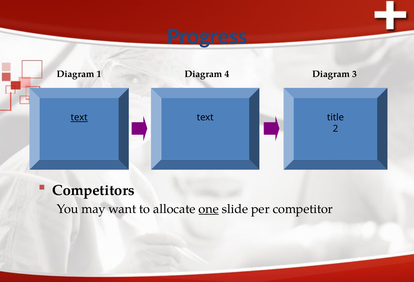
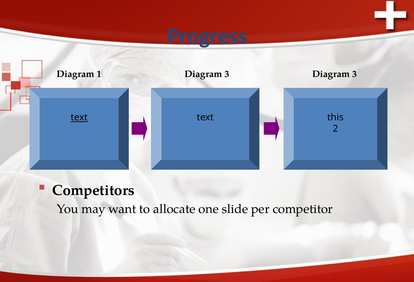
1 Diagram 4: 4 -> 3 (227, 74)
title: title -> this (335, 117)
one underline: present -> none (209, 209)
